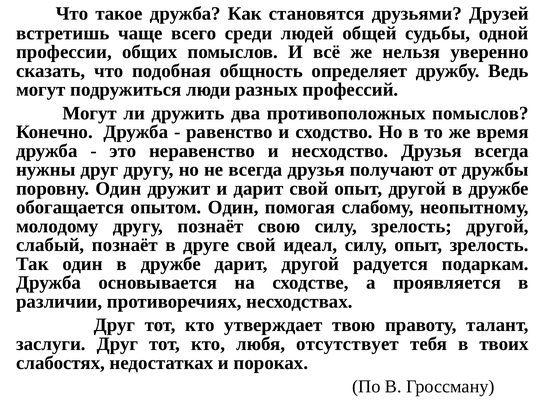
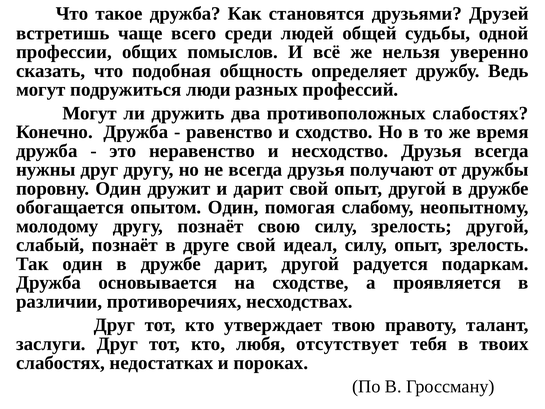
противоположных помыслов: помыслов -> слабостях (480, 113)
